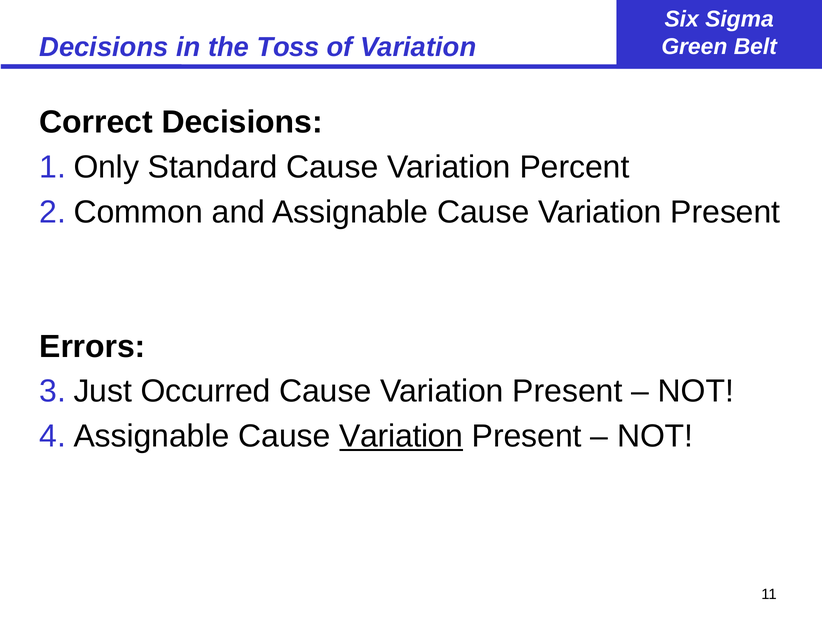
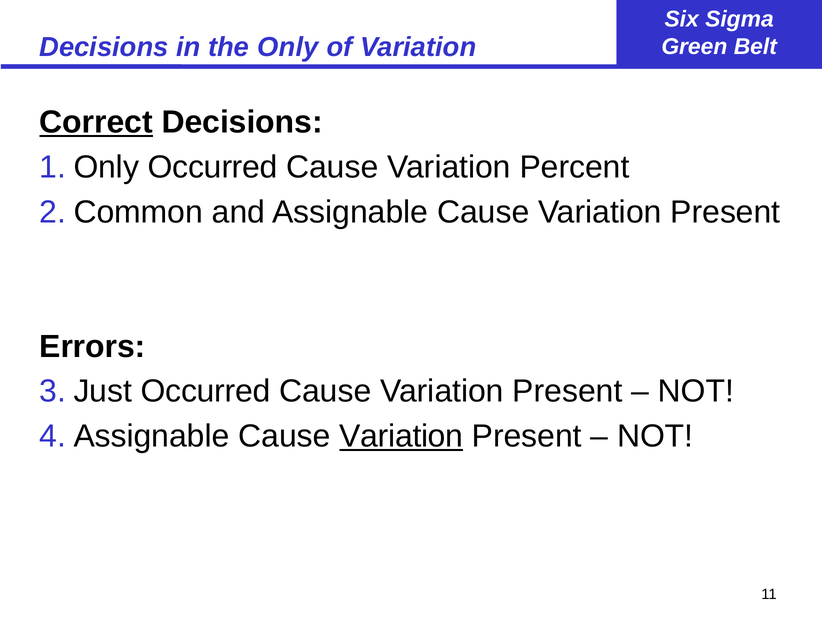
Toss: Toss -> Only (288, 47)
Correct underline: none -> present (96, 122)
Standard: Standard -> Occurred (213, 167)
